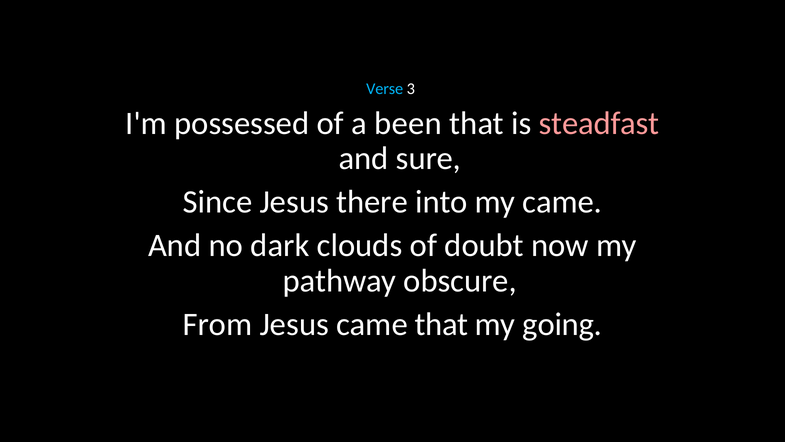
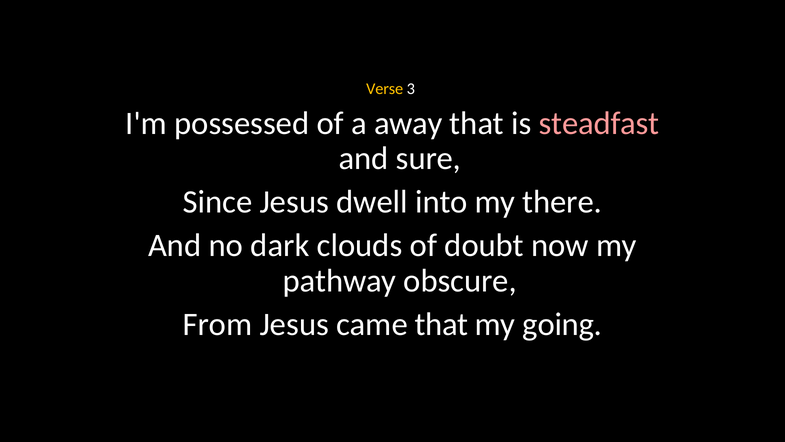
Verse colour: light blue -> yellow (385, 89)
been: been -> away (408, 123)
there: there -> dwell (372, 202)
my came: came -> there (562, 202)
